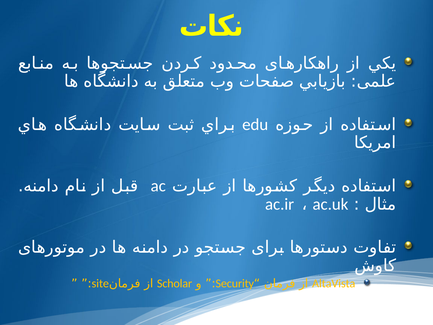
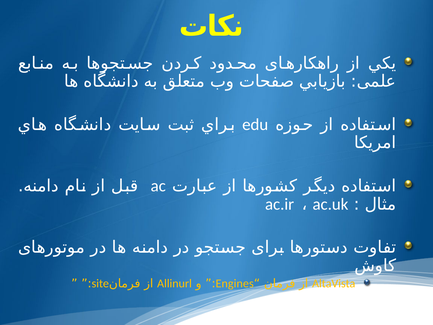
Scholar: Scholar -> Allinurl (175, 283)
Security: Security -> Engines (235, 283)
